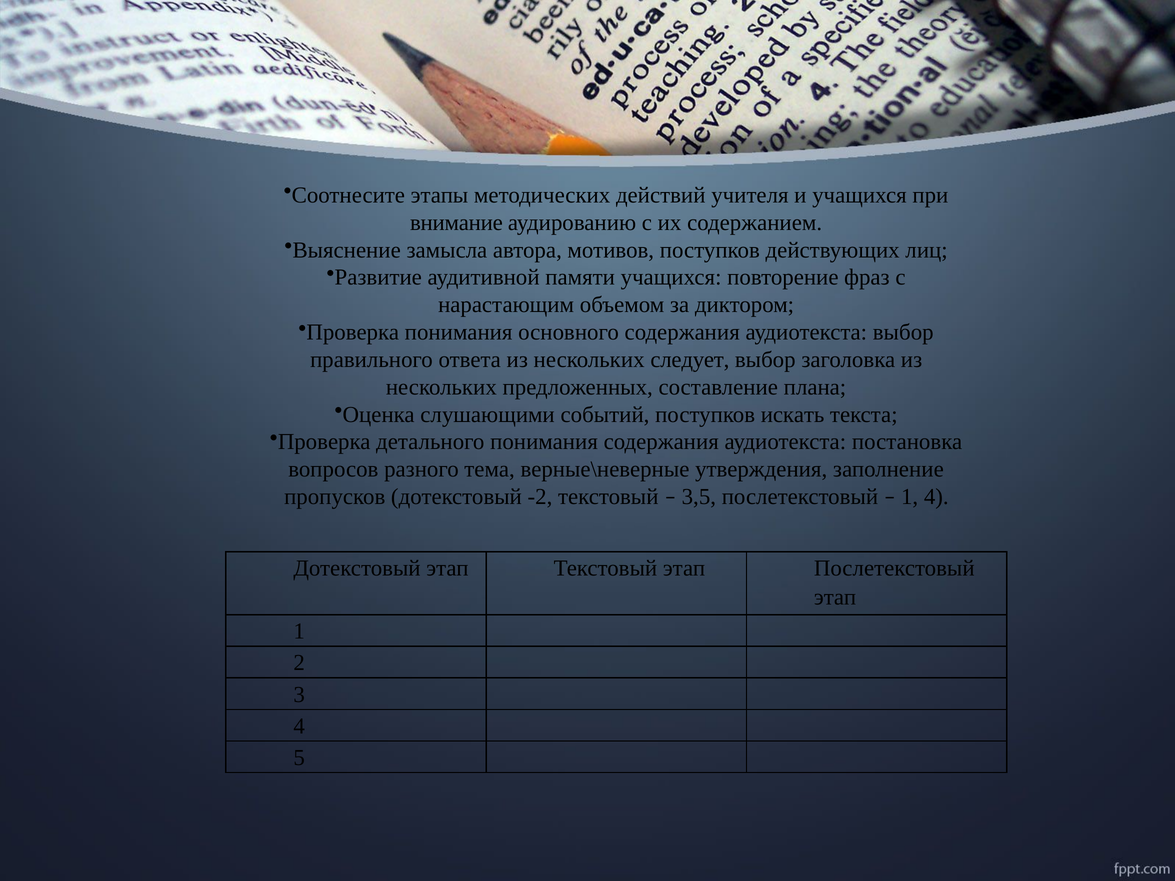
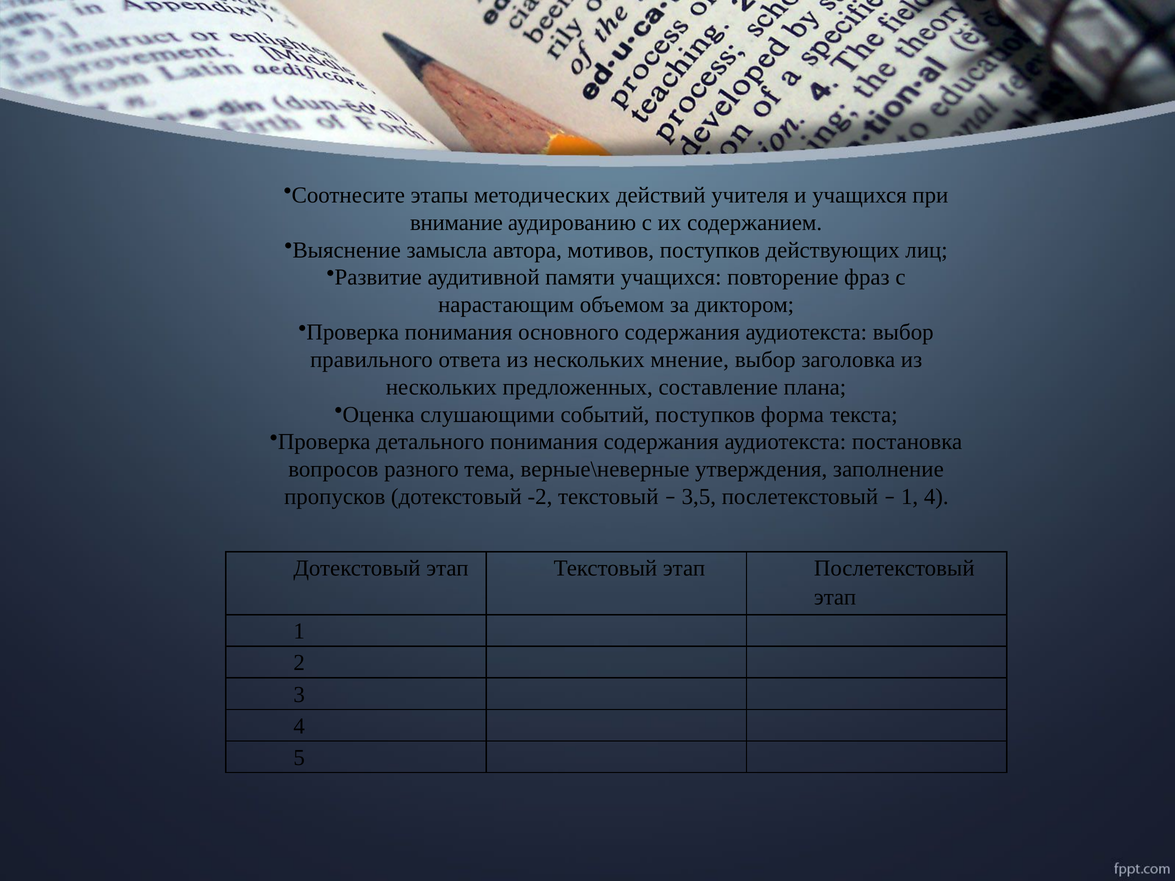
следует: следует -> мнение (690, 360)
искать: искать -> форма (792, 415)
